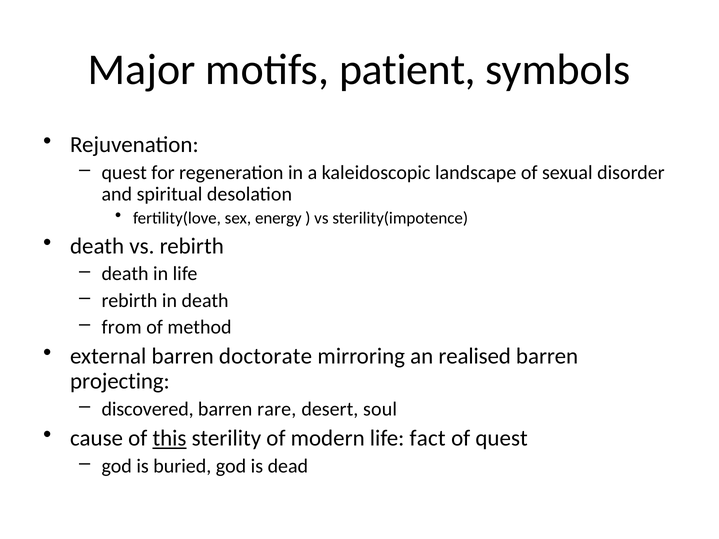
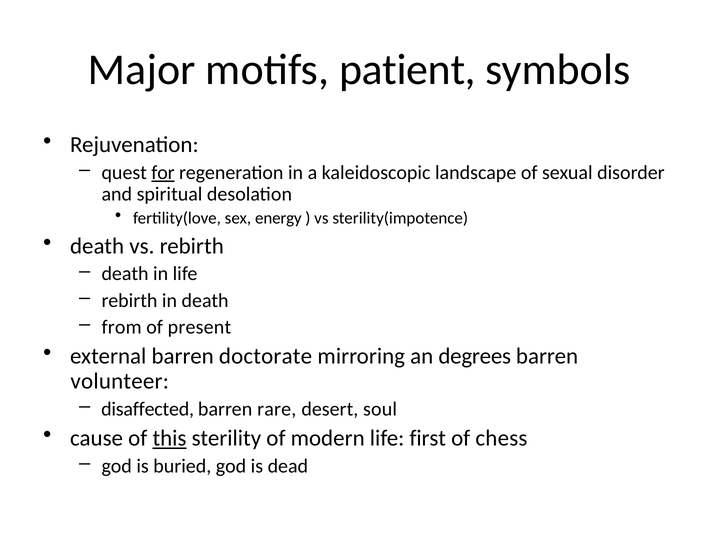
for underline: none -> present (163, 173)
method: method -> present (199, 327)
realised: realised -> degrees (475, 357)
projecting: projecting -> volunteer (120, 381)
discovered: discovered -> disaffected (148, 409)
fact: fact -> first (428, 438)
of quest: quest -> chess (501, 438)
